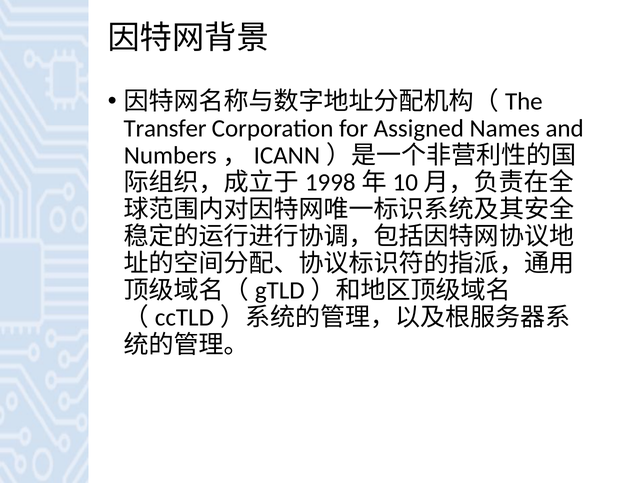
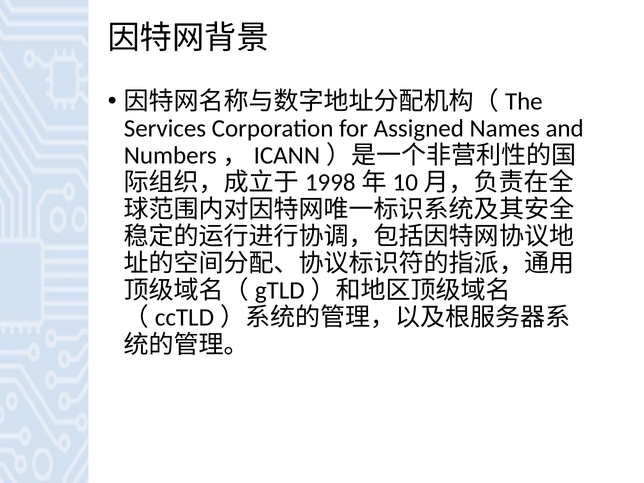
Transfer: Transfer -> Services (165, 128)
